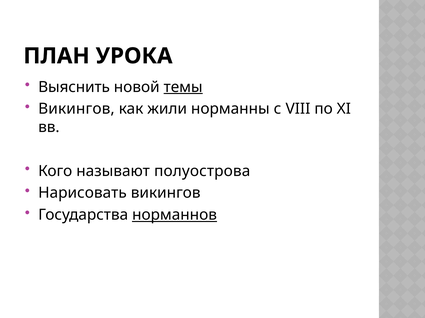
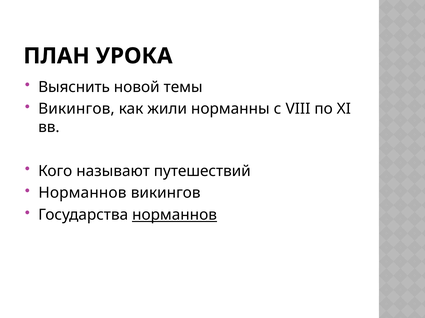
темы underline: present -> none (183, 87)
полуострова: полуострова -> путешествий (202, 171)
Нарисовать: Нарисовать -> Норманнов (82, 193)
